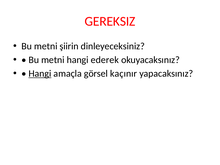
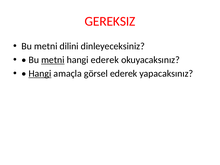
şiirin: şiirin -> dilini (69, 46)
metni underline: none -> present (53, 60)
görsel kaçınır: kaçınır -> ederek (124, 74)
